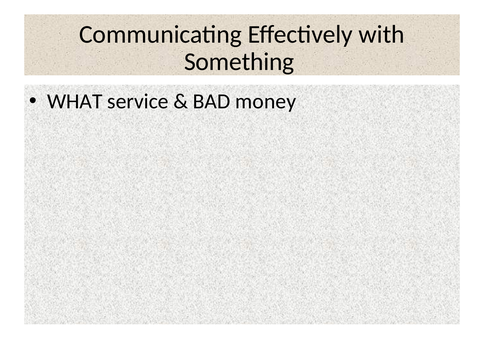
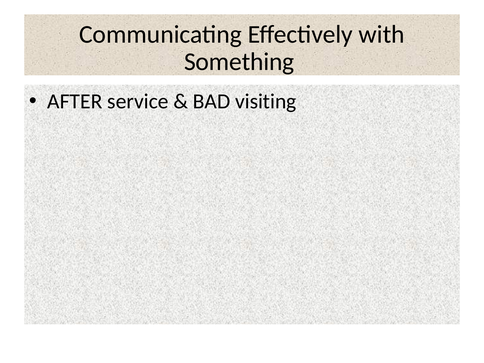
WHAT: WHAT -> AFTER (75, 102)
money: money -> visiting (266, 102)
